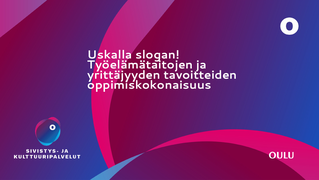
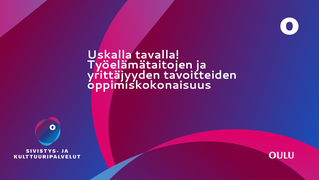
slogan: slogan -> tavalla (157, 55)
